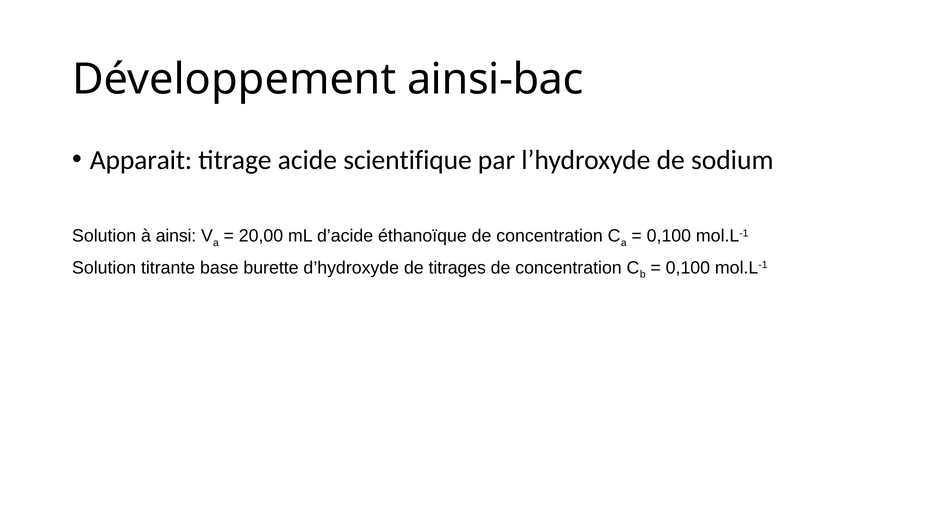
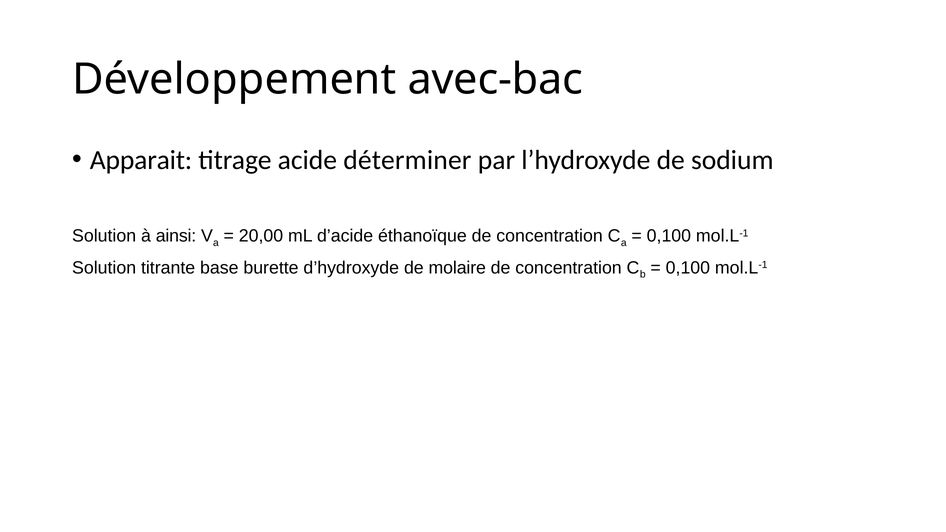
ainsi-bac: ainsi-bac -> avec-bac (495, 79)
scientifique: scientifique -> déterminer (407, 160)
titrages: titrages -> molaire (457, 268)
